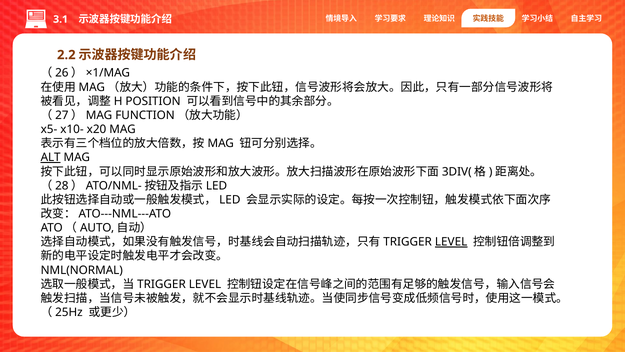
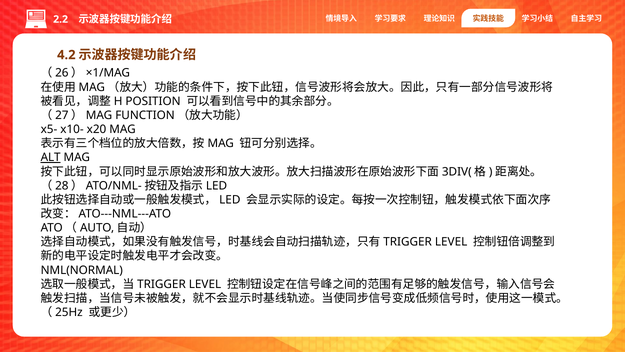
3.1: 3.1 -> 2.2 (61, 19)
2.2: 2.2 -> 4.2 (66, 55)
LEVEL underline: present -> none (451, 242)
